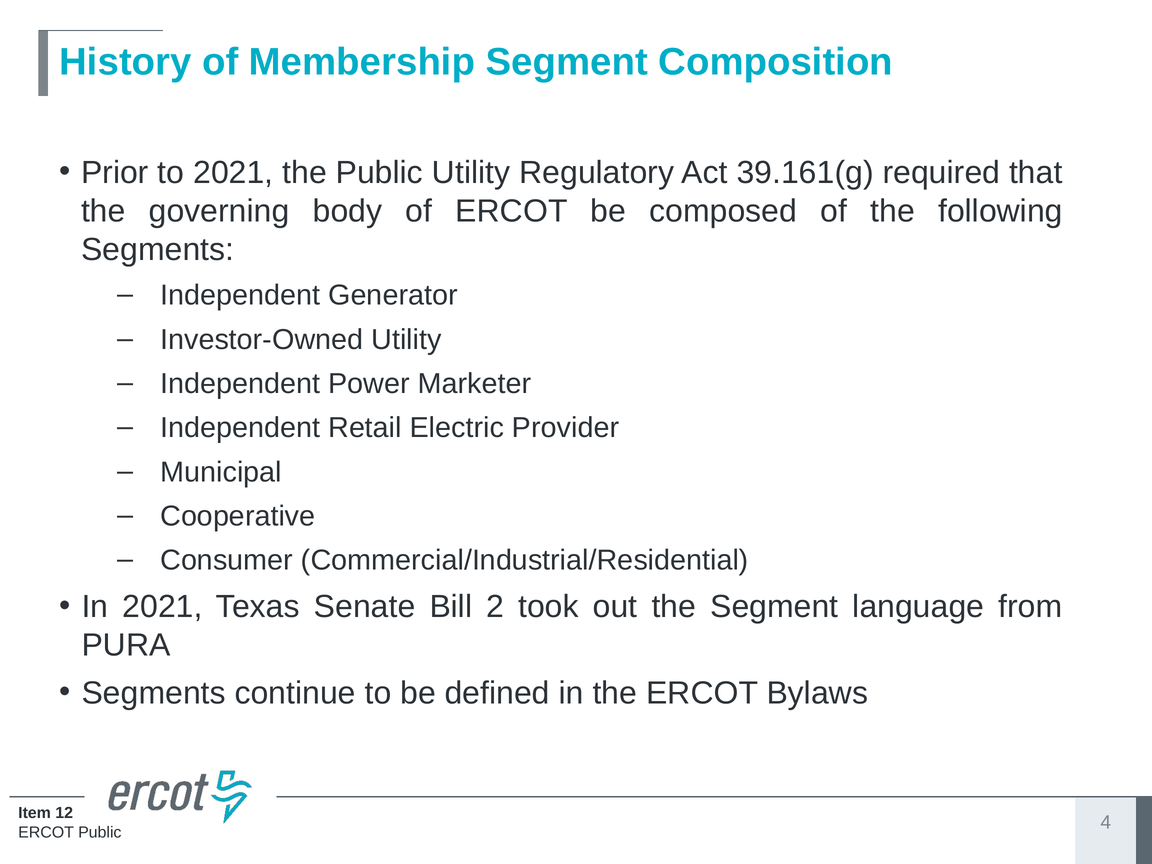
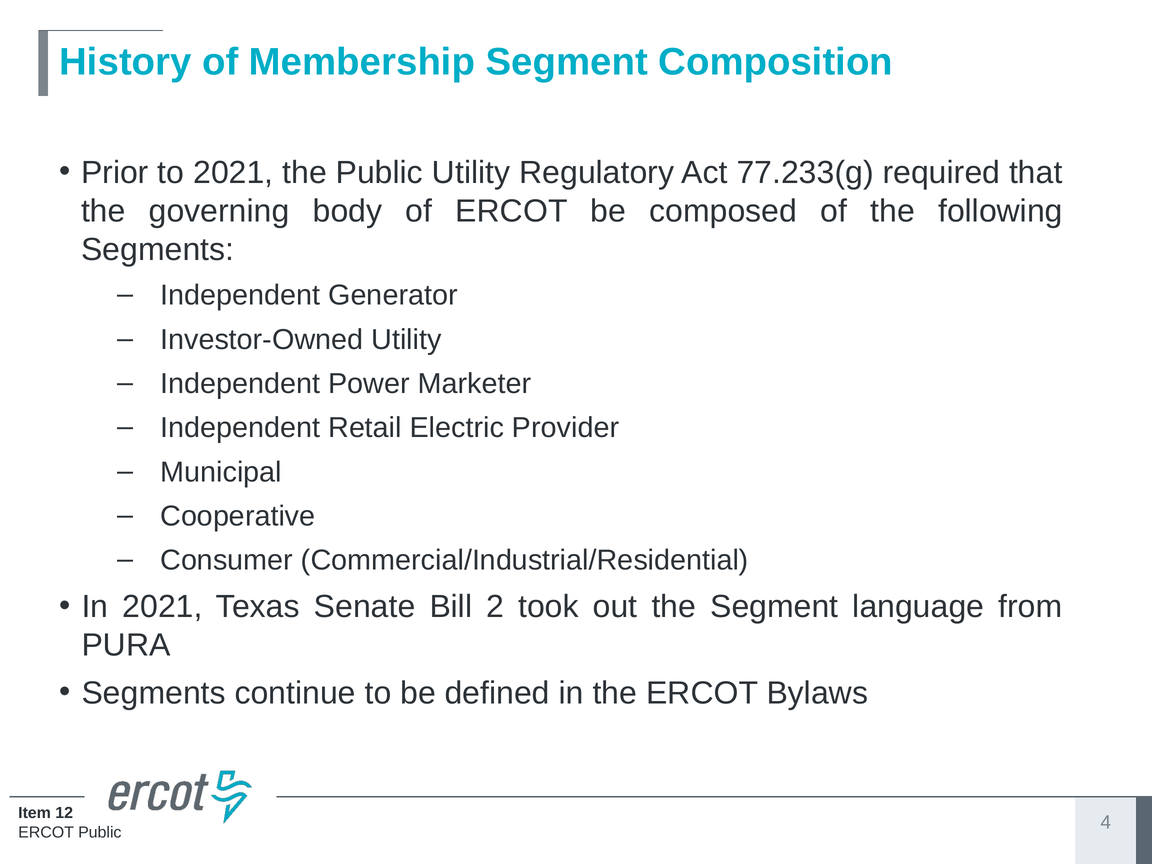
39.161(g: 39.161(g -> 77.233(g (805, 173)
